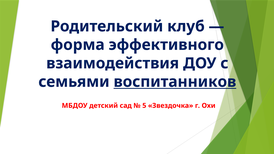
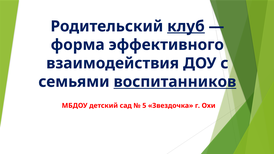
клуб underline: none -> present (186, 26)
